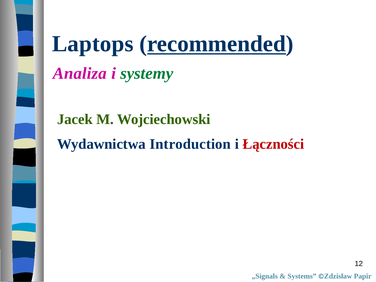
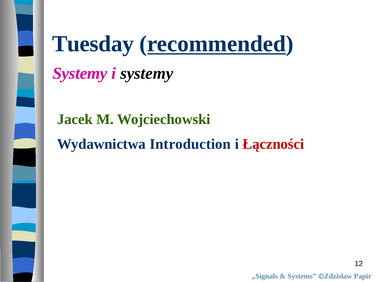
Laptops: Laptops -> Tuesday (93, 44)
Analiza: Analiza -> Systemy (80, 73)
systemy colour: green -> black (147, 73)
